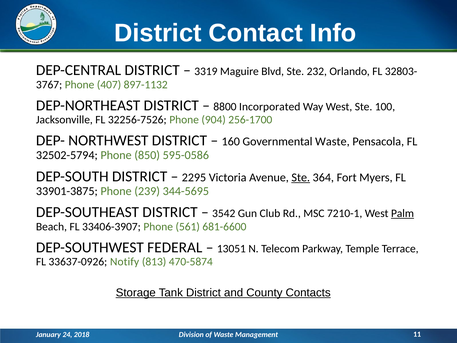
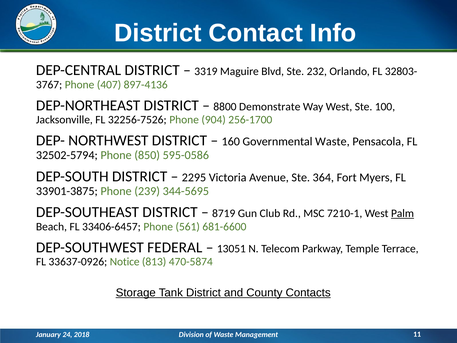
897-1132: 897-1132 -> 897-4136 (146, 85)
Incorporated: Incorporated -> Demonstrate (270, 107)
Ste underline: present -> none (301, 177)
3542: 3542 -> 8719 (224, 213)
33406-3907: 33406-3907 -> 33406-6457 (111, 227)
Notify: Notify -> Notice (125, 262)
